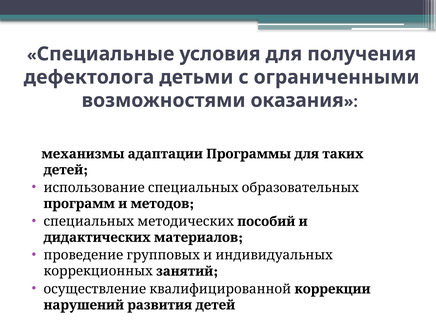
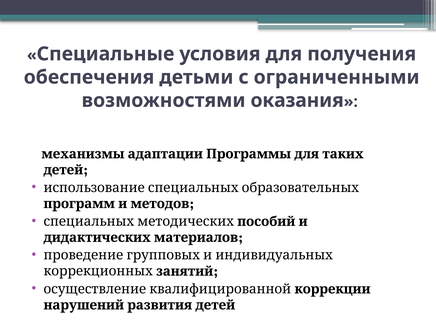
дефектолога: дефектолога -> обеспечения (89, 77)
